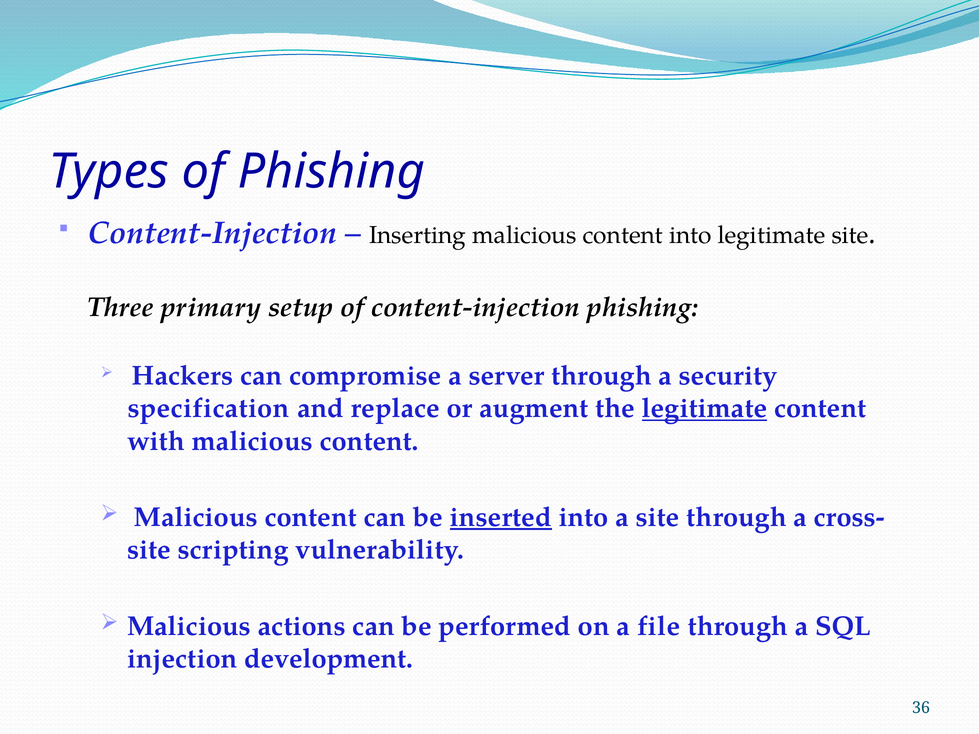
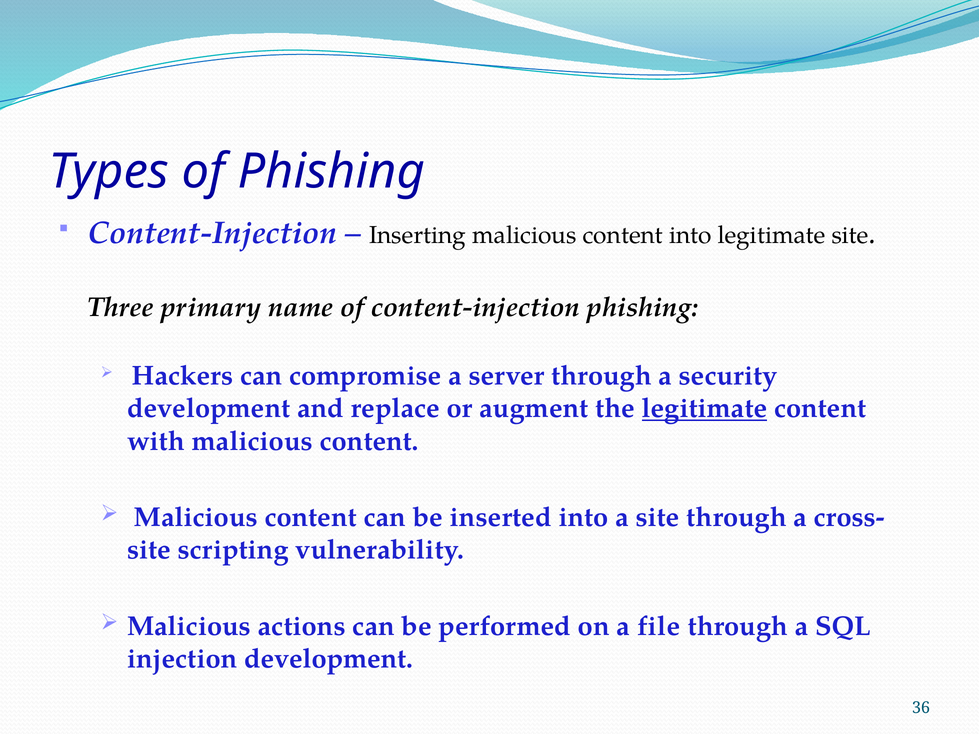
setup: setup -> name (301, 307)
specification: specification -> development (209, 409)
inserted underline: present -> none (501, 517)
